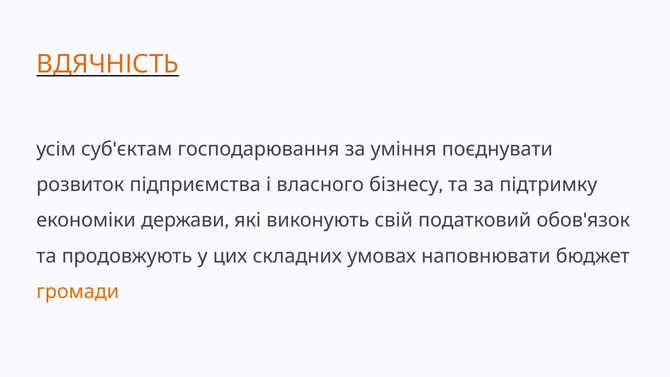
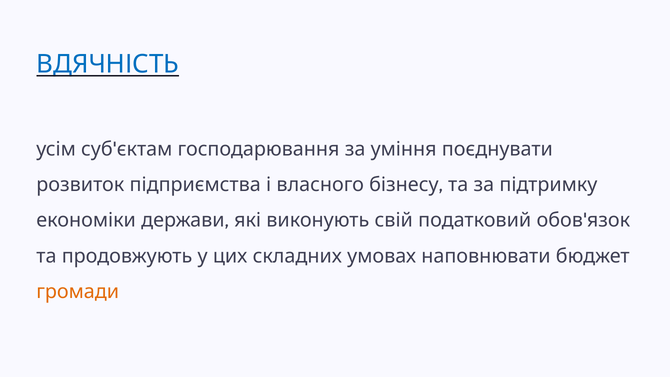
ВДЯЧНІСТЬ colour: orange -> blue (108, 64)
